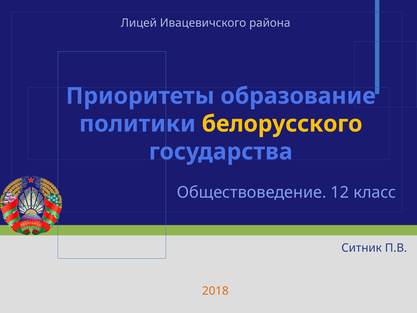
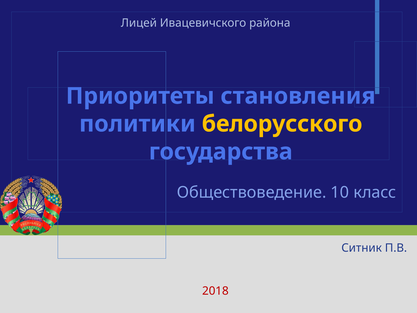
образование: образование -> становления (298, 96)
12: 12 -> 10 (340, 192)
2018 colour: orange -> red (215, 291)
